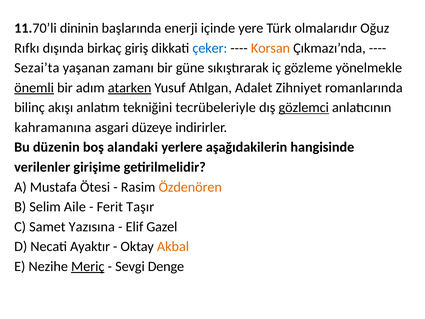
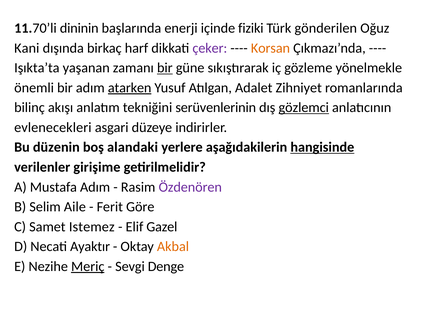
yere: yere -> fiziki (251, 28)
olmalarıdır: olmalarıdır -> gönderilen (326, 28)
Rıfkı: Rıfkı -> Kani (27, 48)
giriş: giriş -> harf (137, 48)
çeker colour: blue -> purple (210, 48)
Sezai’ta: Sezai’ta -> Işıkta’ta (37, 68)
bir underline: none -> present (165, 68)
önemli underline: present -> none (34, 88)
tecrübeleriyle: tecrübeleriyle -> serüvenlerinin (216, 108)
kahramanına: kahramanına -> evlenecekleri (53, 127)
hangisinde underline: none -> present (322, 147)
Mustafa Ötesi: Ötesi -> Adım (95, 187)
Özdenören colour: orange -> purple (190, 187)
Taşır: Taşır -> Göre (140, 207)
Yazısına: Yazısına -> Istemez (92, 226)
